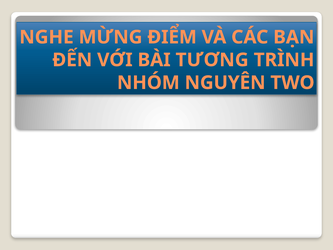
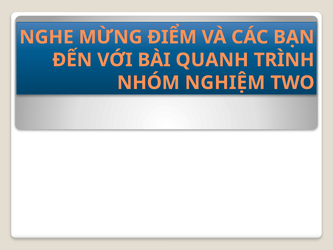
TƯƠNG: TƯƠNG -> QUANH (212, 60)
NGUYÊN: NGUYÊN -> NGHIỆM (225, 83)
